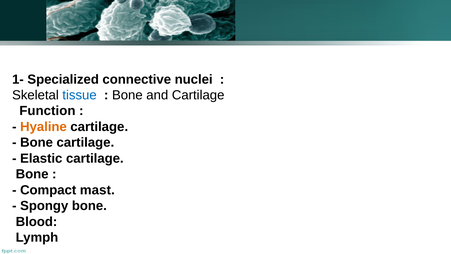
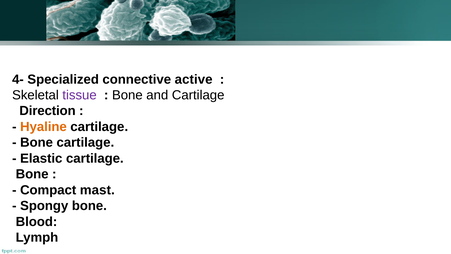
1-: 1- -> 4- (18, 79)
nuclei: nuclei -> active (194, 79)
tissue colour: blue -> purple (80, 95)
Function: Function -> Direction (48, 111)
